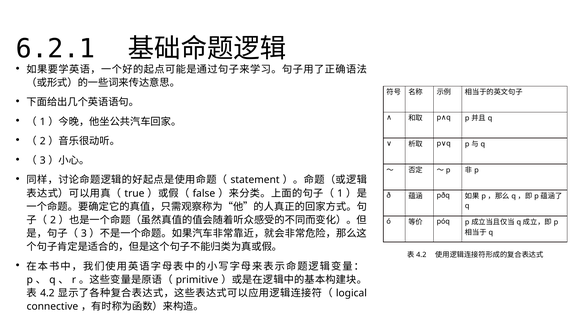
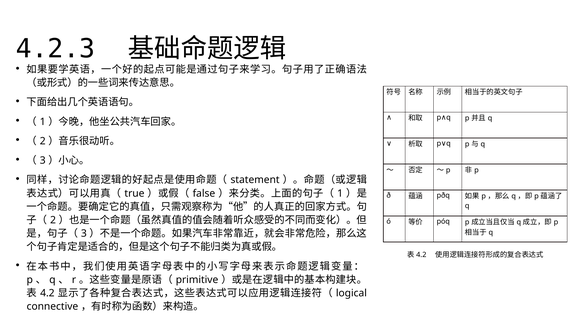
6.2.1: 6.2.1 -> 4.2.3 (56, 49)
